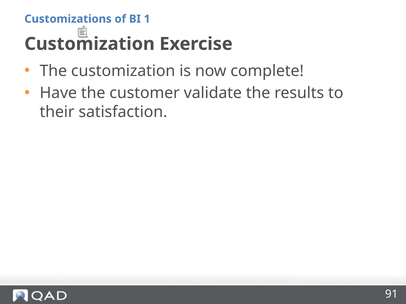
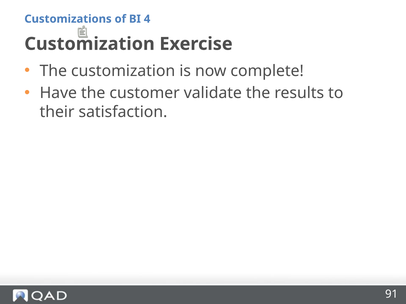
1: 1 -> 4 (147, 19)
